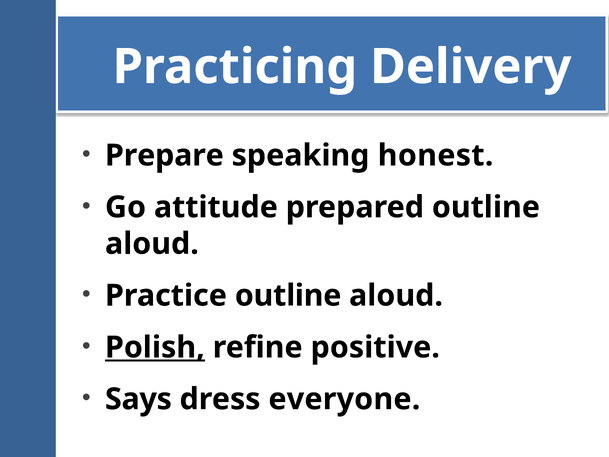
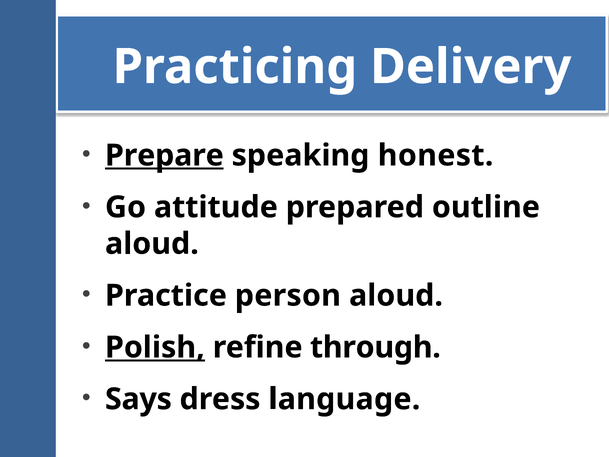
Prepare underline: none -> present (164, 155)
Practice outline: outline -> person (288, 295)
positive: positive -> through (375, 347)
everyone: everyone -> language (344, 399)
